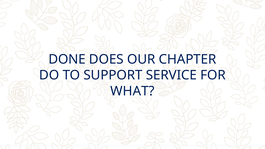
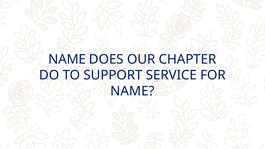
DONE: DONE -> NAME (67, 59)
WHAT: WHAT -> NAME (132, 91)
